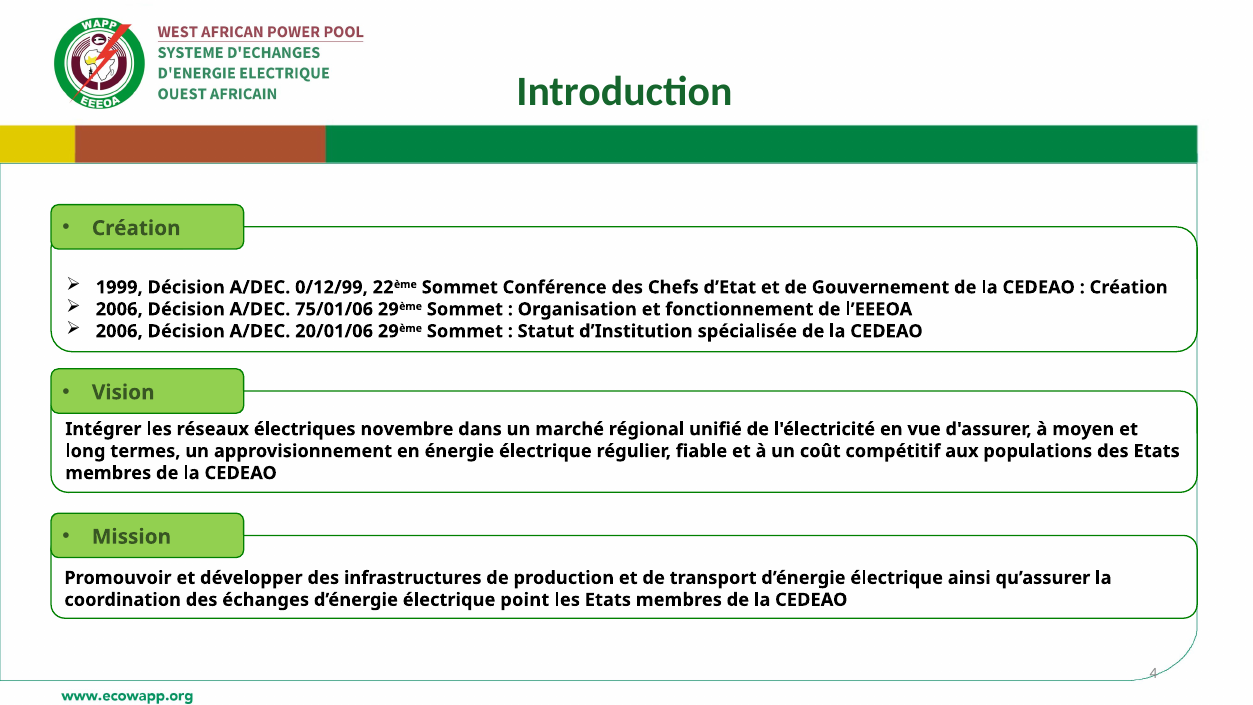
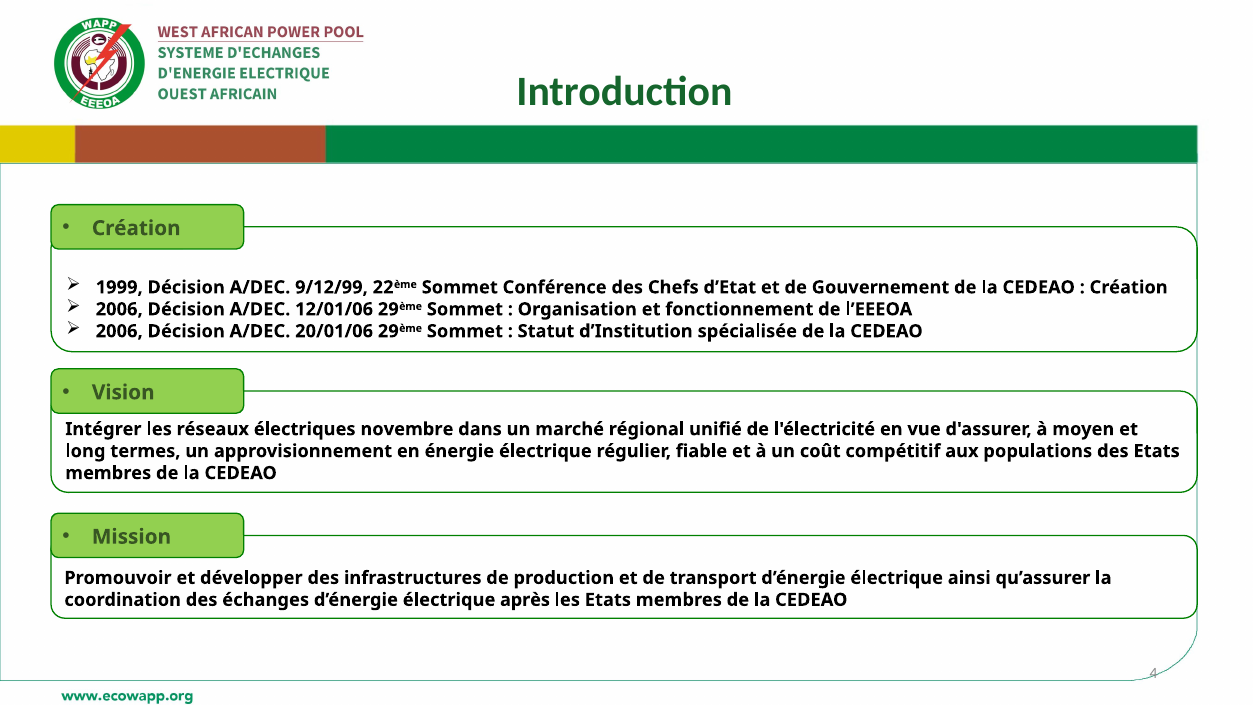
0/12/99: 0/12/99 -> 9/12/99 (331, 287)
75/01/06: 75/01/06 -> 12/01/06 (334, 309)
point: point -> après (525, 600)
